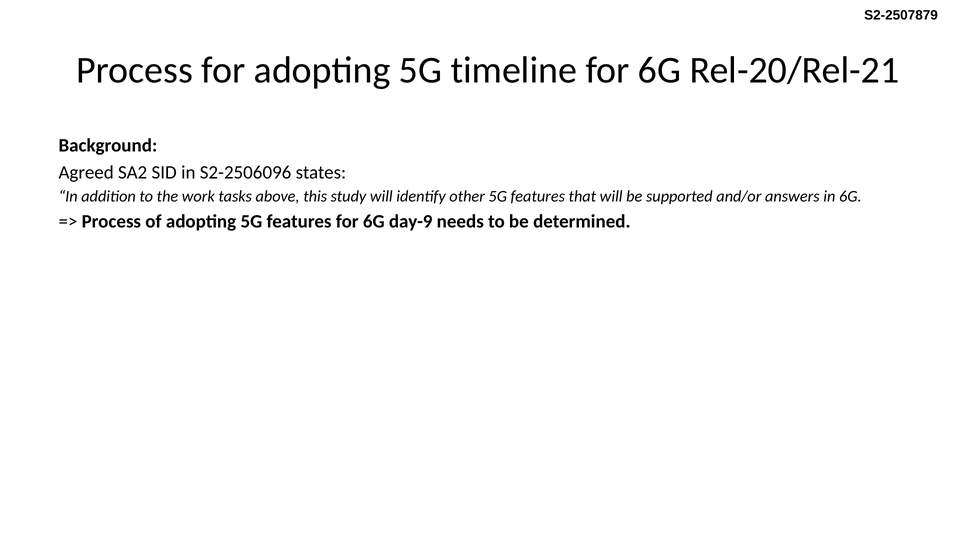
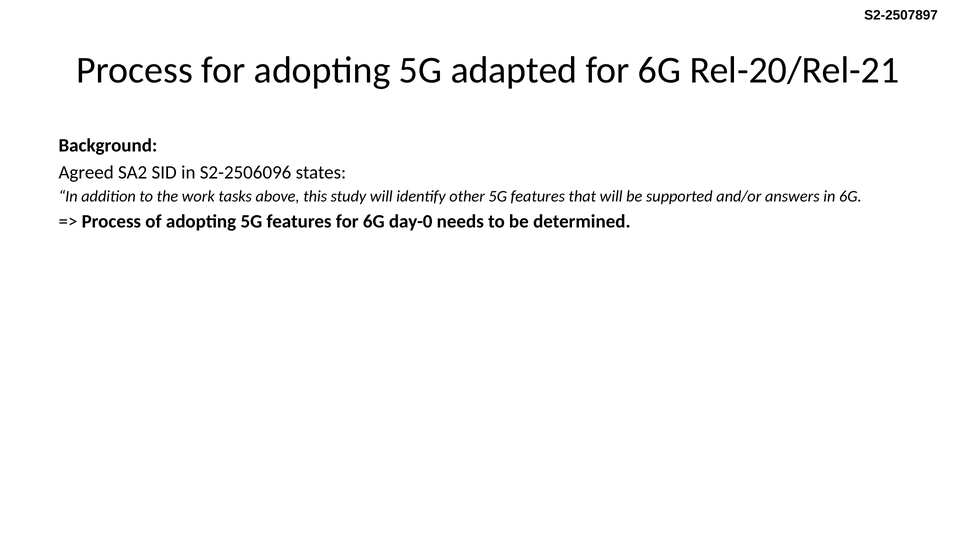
S2-2507879: S2-2507879 -> S2-2507897 (901, 15)
timeline: timeline -> adapted (514, 70)
day-9: day-9 -> day-0 (411, 222)
